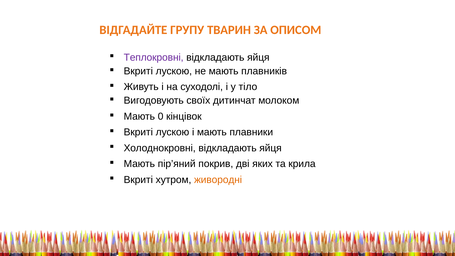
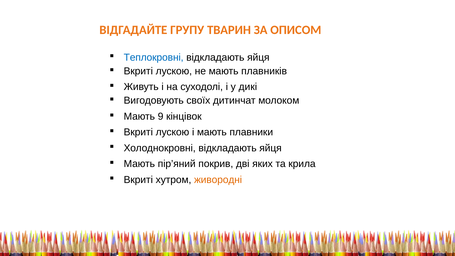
Теплокровні colour: purple -> blue (154, 57)
тіло: тіло -> дикі (248, 87)
0: 0 -> 9 (161, 116)
